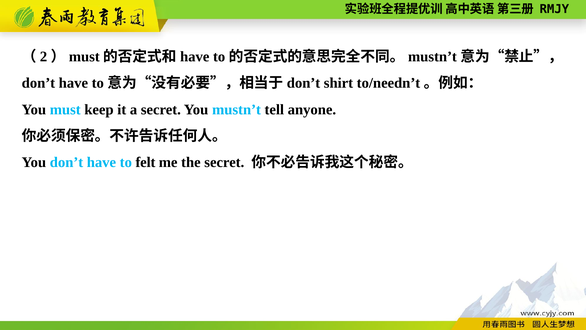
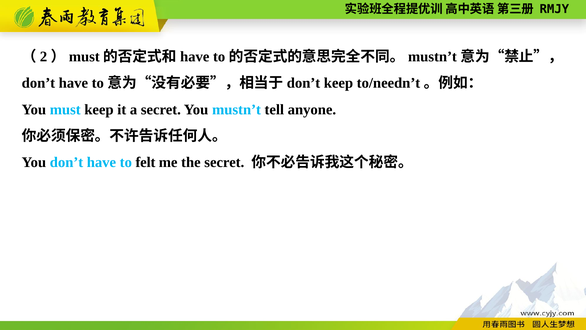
shirt: shirt -> keep (338, 83)
